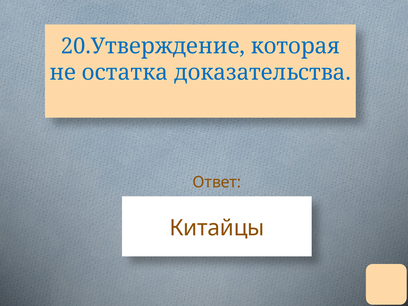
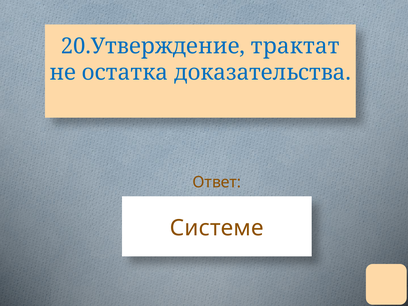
которая: которая -> трактат (295, 46)
Китайцы: Китайцы -> Системе (217, 228)
